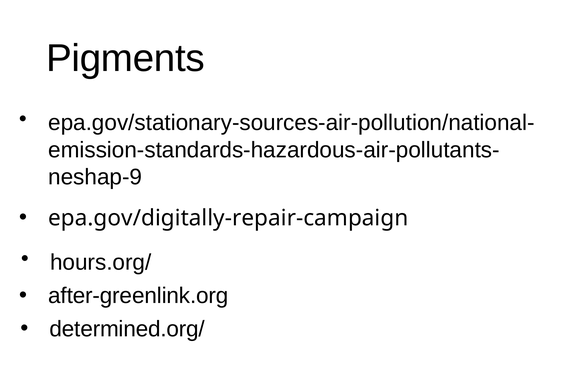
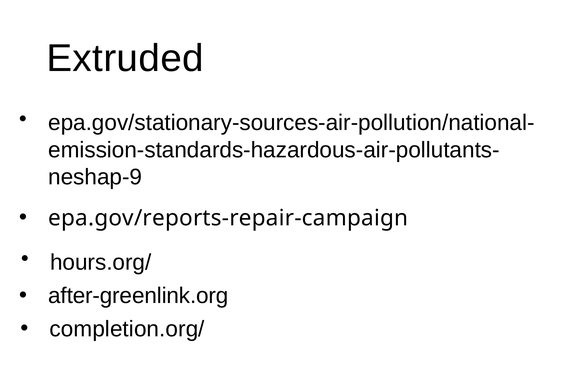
Pigments: Pigments -> Extruded (125, 58)
epa.gov/digitally-repair-campaign: epa.gov/digitally-repair-campaign -> epa.gov/reports-repair-campaign (228, 218)
determined.org/: determined.org/ -> completion.org/ (127, 329)
